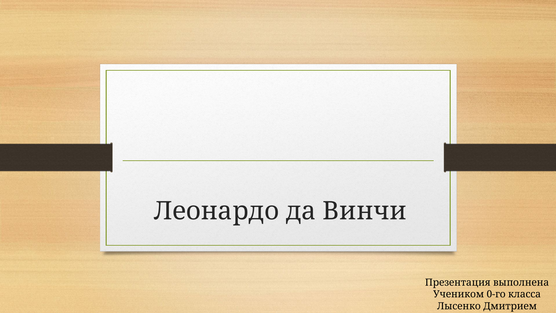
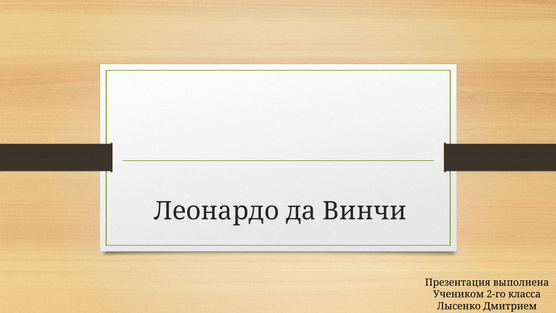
0-го: 0-го -> 2-го (496, 294)
